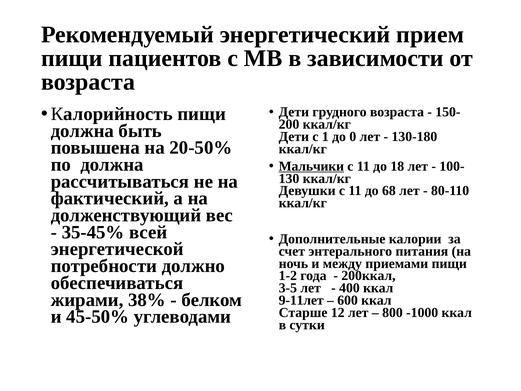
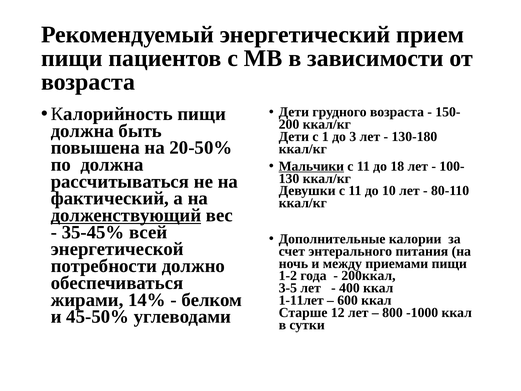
0: 0 -> 3 (353, 137)
68: 68 -> 10 (389, 191)
долженствующий underline: none -> present (126, 215)
38%: 38% -> 14% (147, 300)
9-11лет: 9-11лет -> 1-11лет (301, 300)
